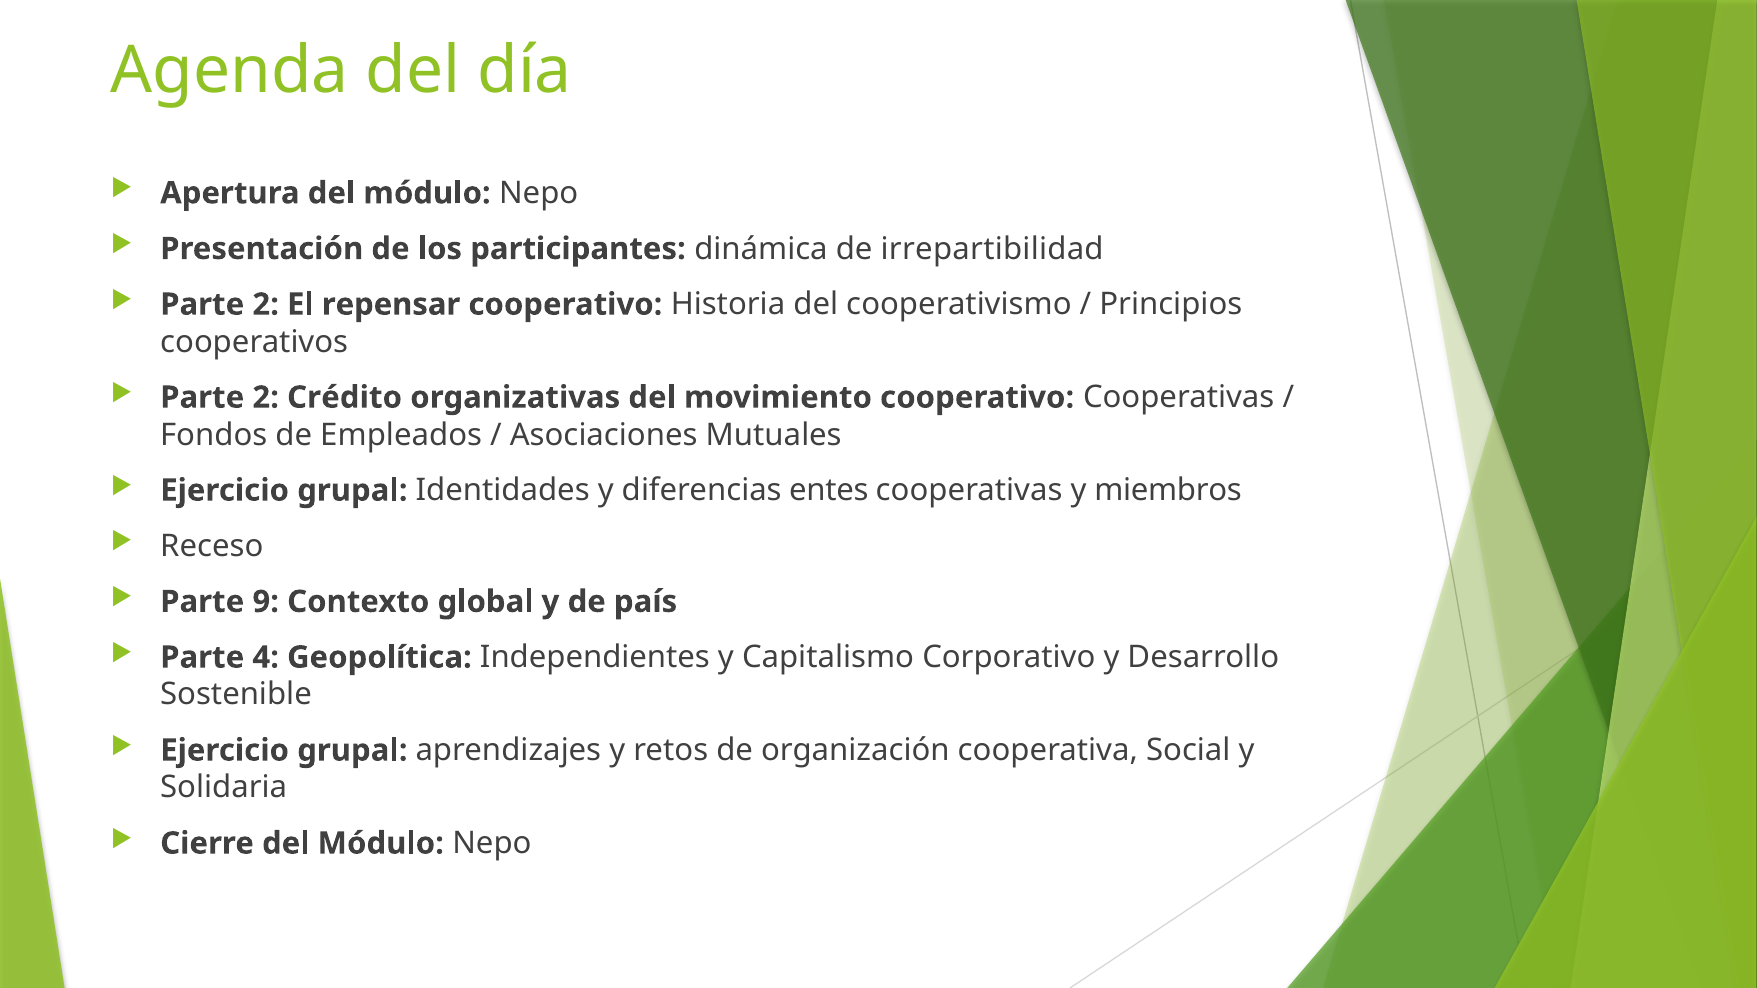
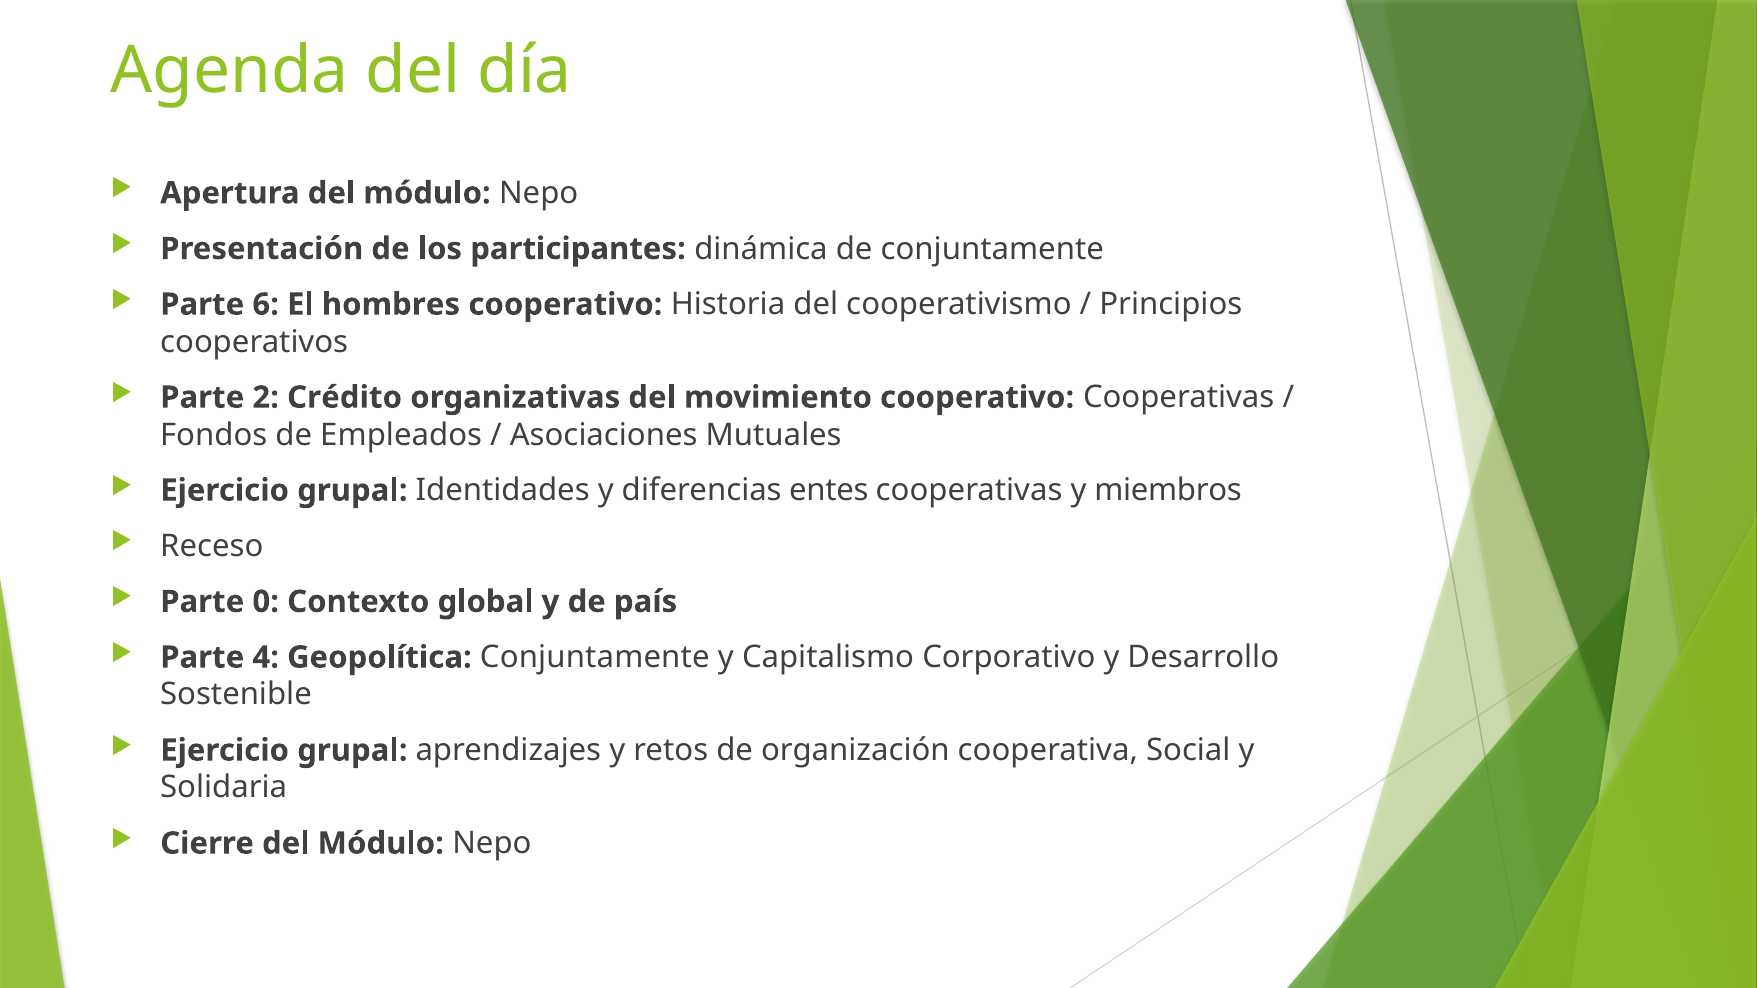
de irrepartibilidad: irrepartibilidad -> conjuntamente (992, 249)
2: 2 -> 6 (266, 305)
repensar: repensar -> hombres (391, 305)
9: 9 -> 0 (266, 602)
Geopolítica Independientes: Independientes -> Conjuntamente (595, 658)
